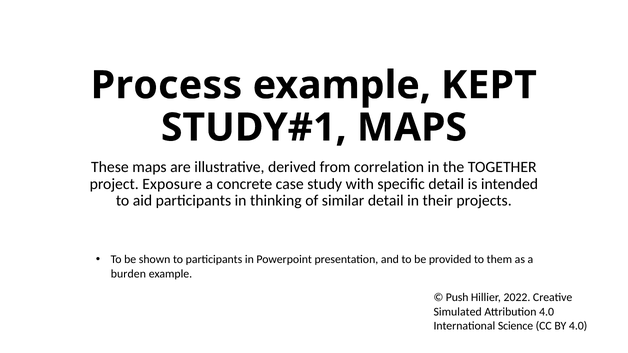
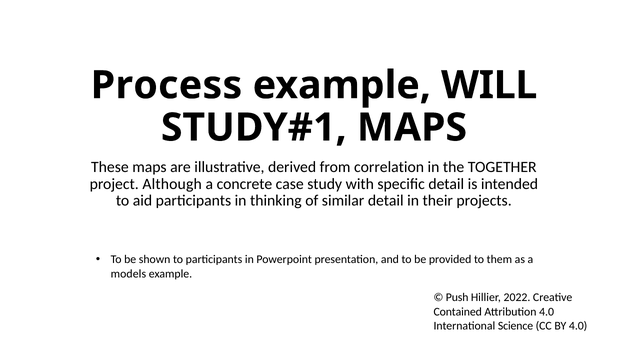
KEPT: KEPT -> WILL (489, 85)
Exposure: Exposure -> Although (172, 184)
burden: burden -> models (128, 274)
Simulated: Simulated -> Contained (458, 312)
